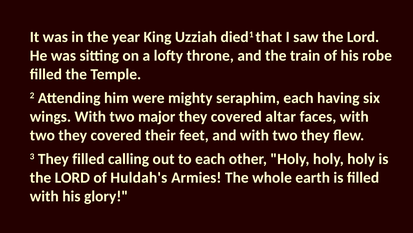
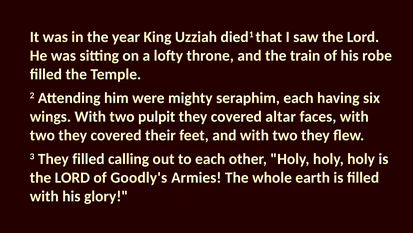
major: major -> pulpit (157, 116)
Huldah's: Huldah's -> Goodly's (139, 177)
